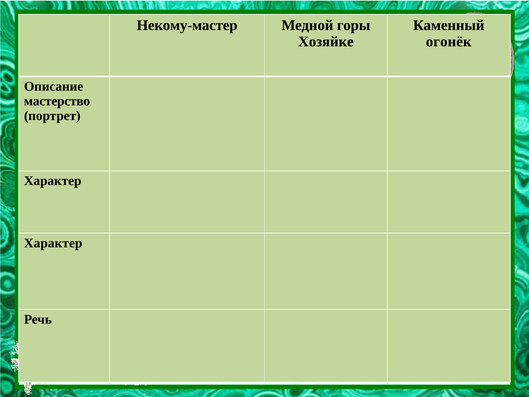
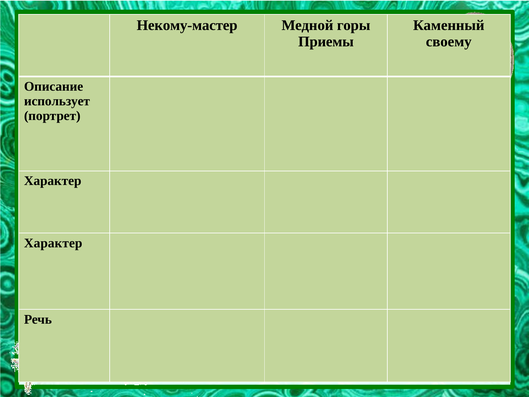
Хозяйке: Хозяйке -> Приемы (326, 42)
огонёк: огонёк -> своему (449, 42)
мастерство: мастерство -> использует (57, 101)
